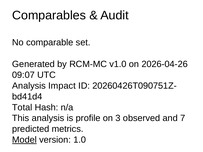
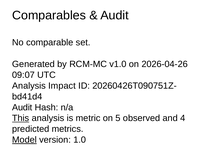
Total: Total -> Audit (22, 108)
This underline: none -> present (21, 118)
profile: profile -> metric (88, 118)
3: 3 -> 5 (118, 118)
7: 7 -> 4 (183, 118)
